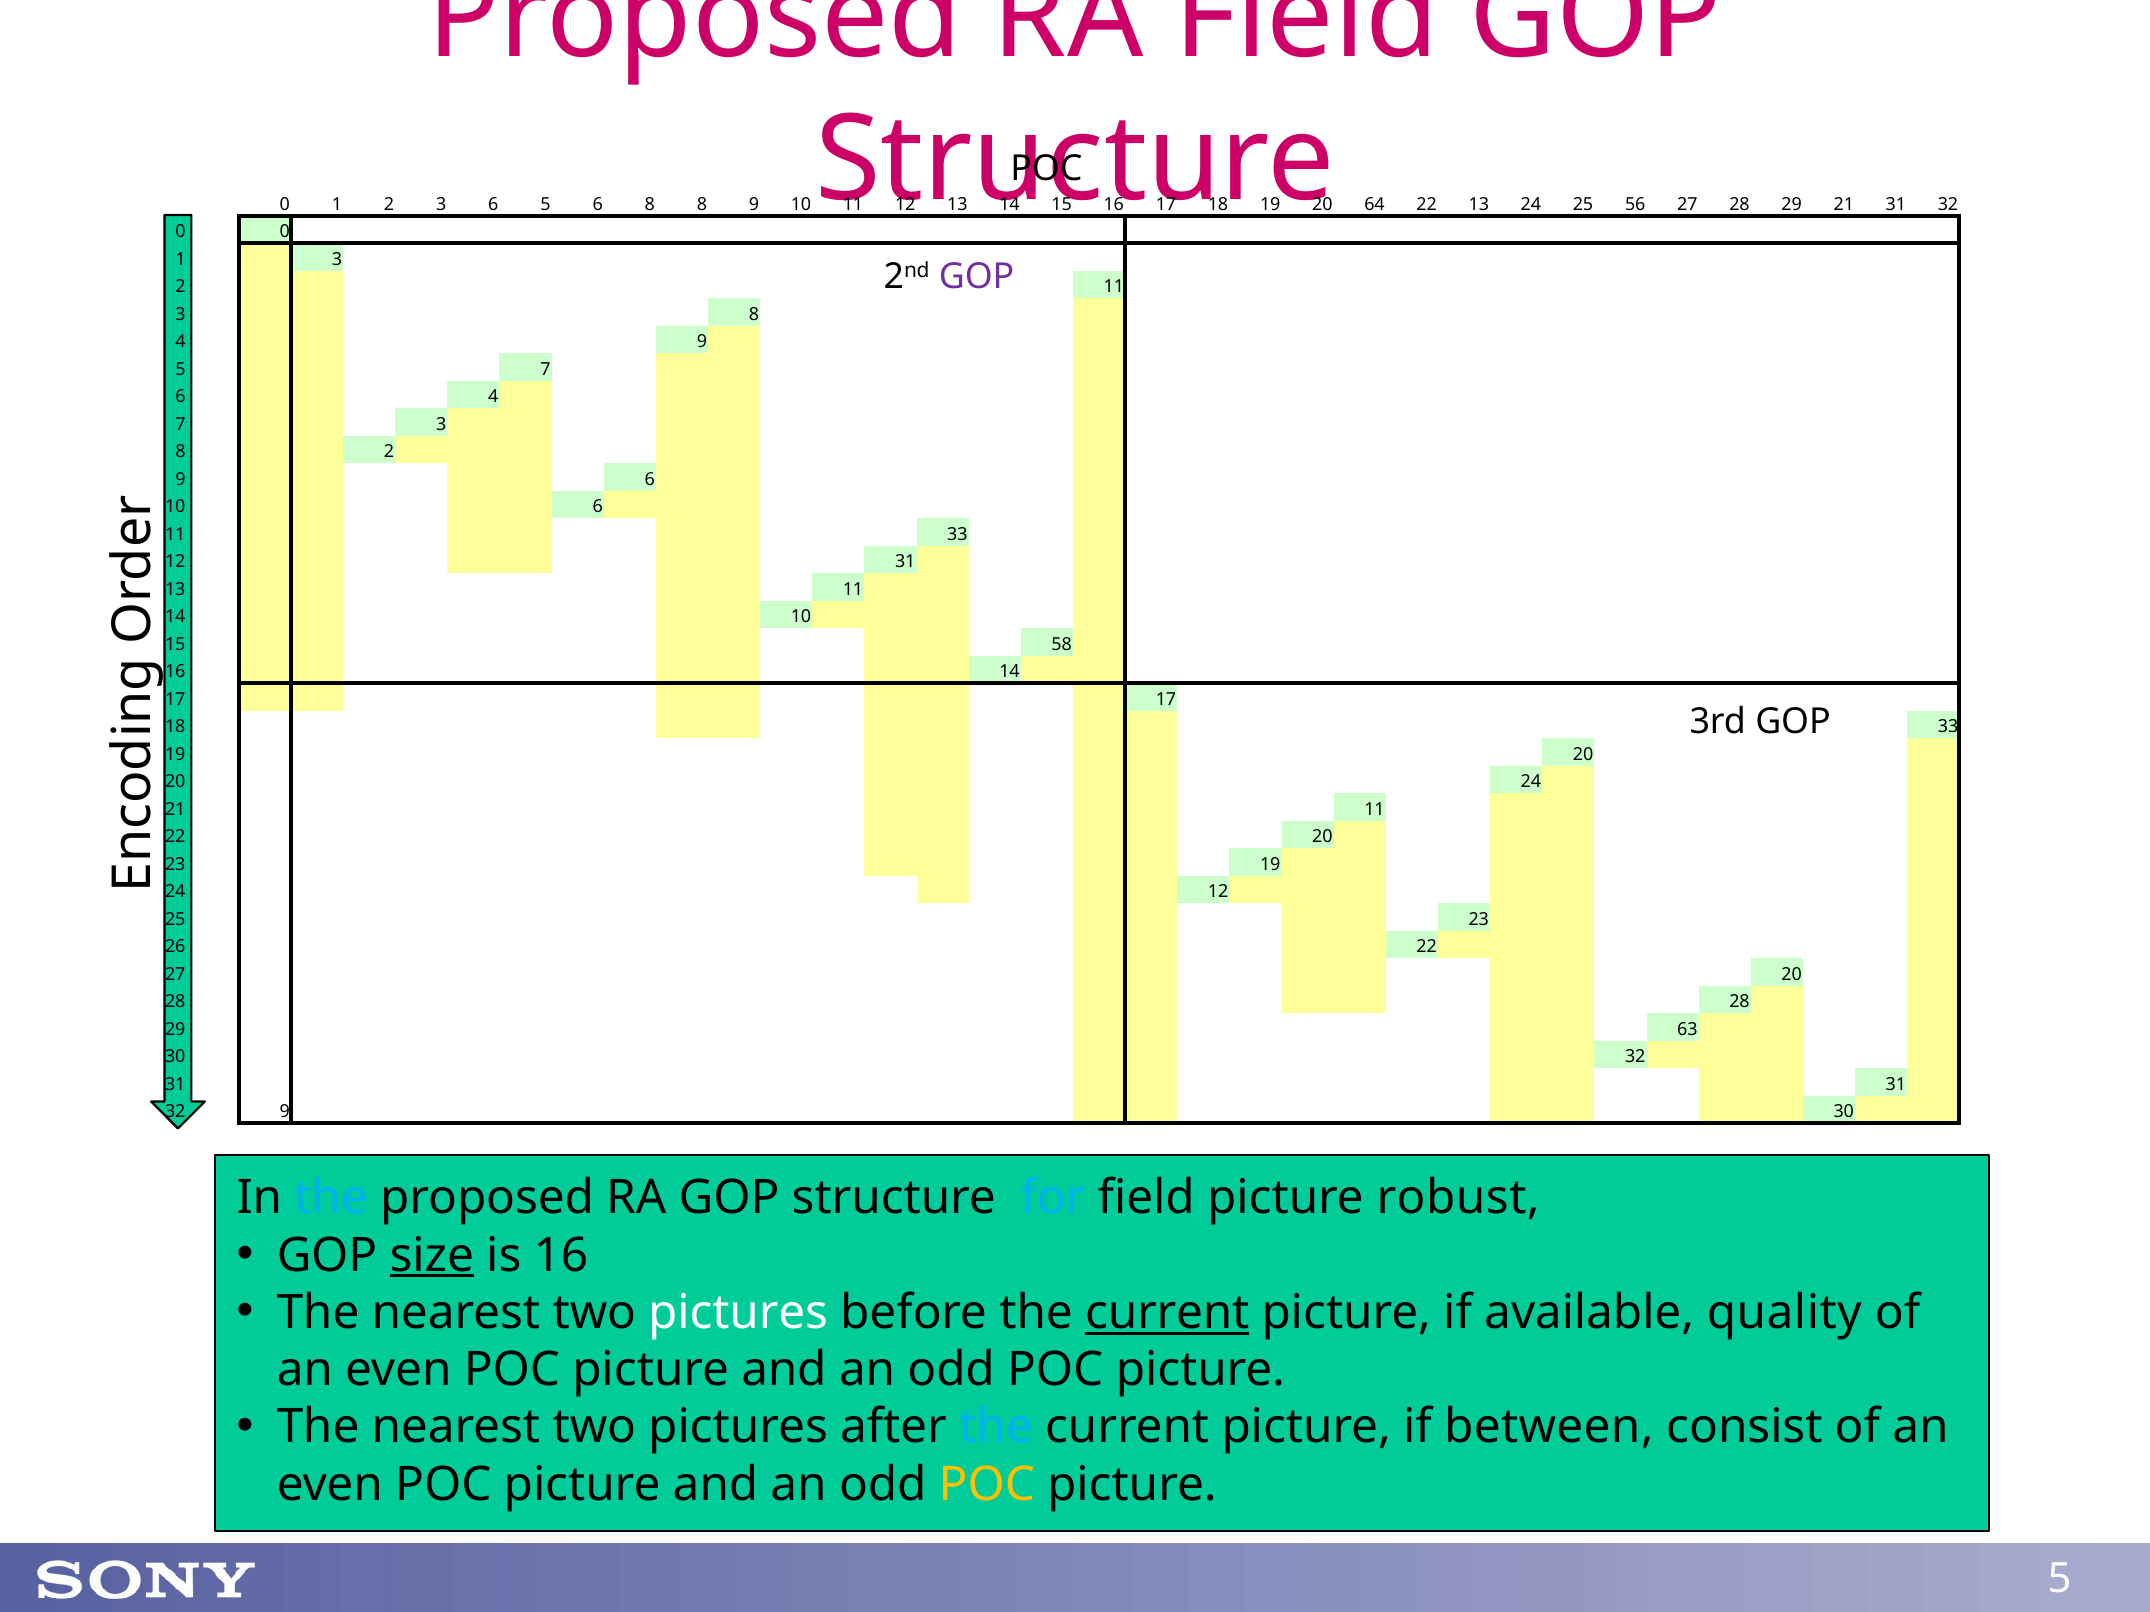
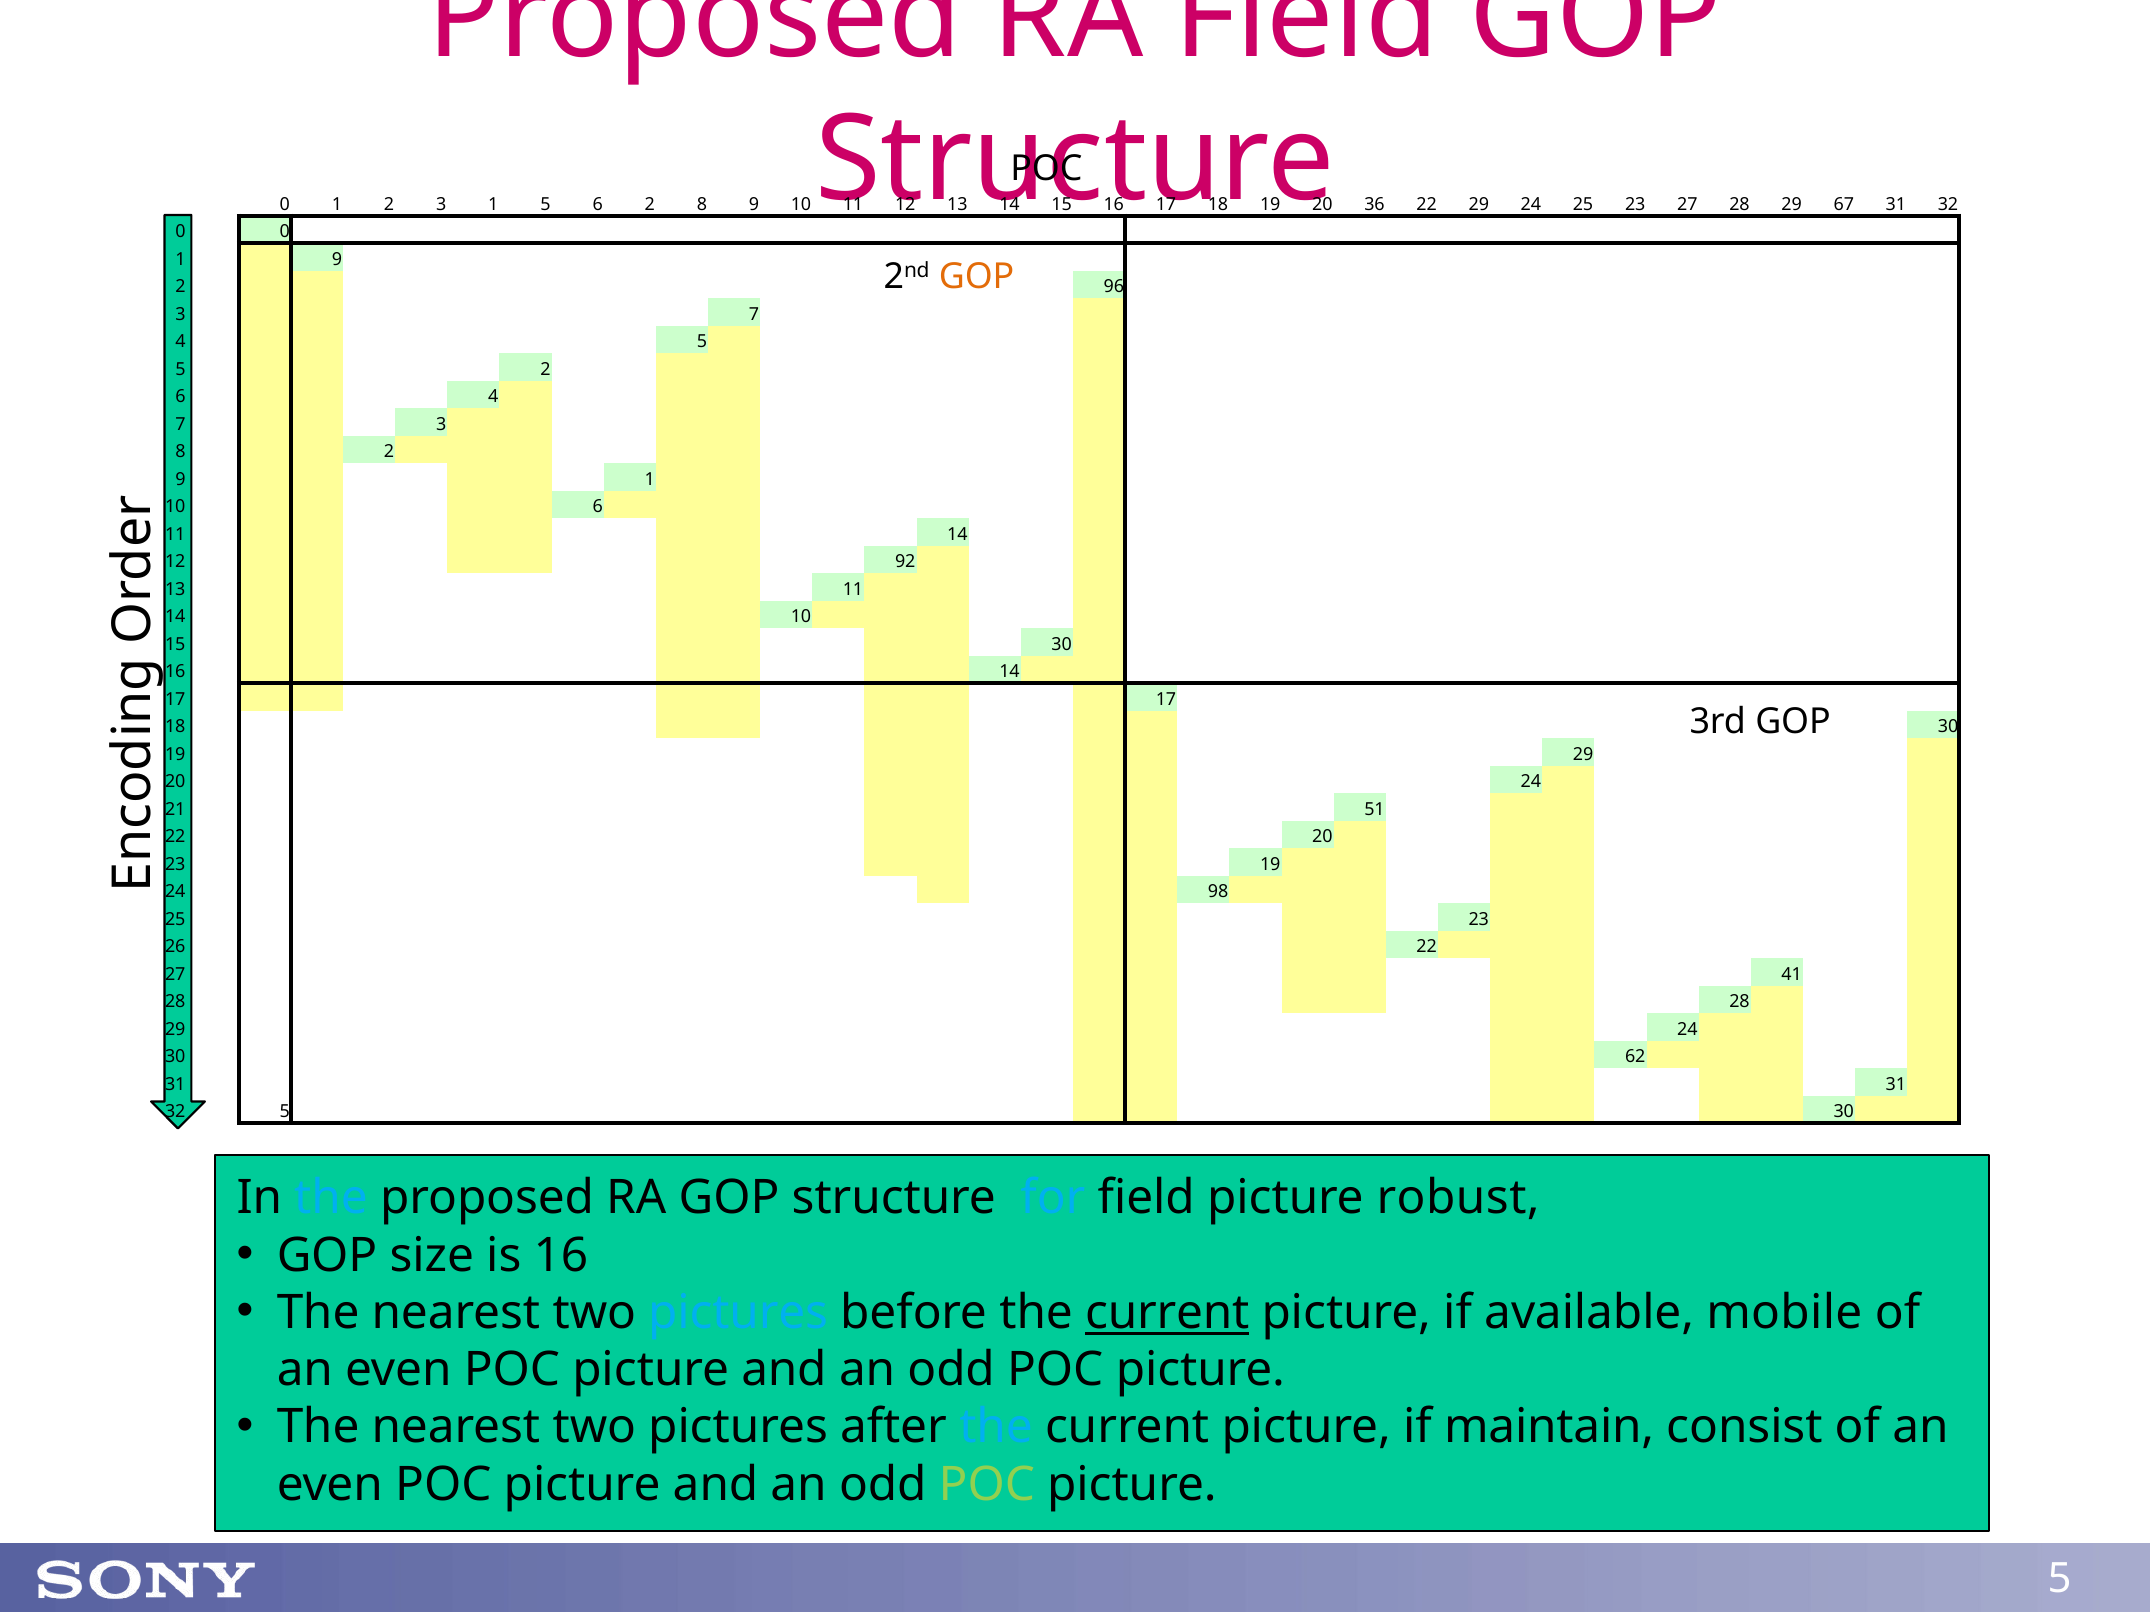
3 6: 6 -> 1 (493, 204)
6 8: 8 -> 2 (650, 204)
64: 64 -> 36 (1375, 204)
22 13: 13 -> 29 (1479, 204)
24 25 56: 56 -> 23 (1635, 204)
29 21: 21 -> 67 (1844, 204)
1 3: 3 -> 9 (337, 259)
GOP colour: purple -> orange (977, 276)
2 11: 11 -> 96 (1114, 287)
8: 8 -> 7 (754, 314)
4 9: 9 -> 5 (702, 342)
5 7: 7 -> 2 (546, 369)
9 6: 6 -> 1 (650, 479)
33: 33 -> 14 (957, 534)
12 31: 31 -> 92 (905, 562)
15 58: 58 -> 30 (1062, 644)
18 33: 33 -> 30 (1948, 727)
20: 20 -> 29 (1583, 755)
21 11: 11 -> 51 (1375, 810)
24 12: 12 -> 98 (1218, 892)
27 20: 20 -> 41 (1792, 975)
63: 63 -> 24 (1687, 1030)
30 32: 32 -> 62 (1635, 1057)
32 9: 9 -> 5 (285, 1112)
size underline: present -> none (432, 1256)
pictures colour: white -> light blue (738, 1313)
quality: quality -> mobile (1784, 1313)
between: between -> maintain (1549, 1428)
POC colour: yellow -> light green (987, 1485)
